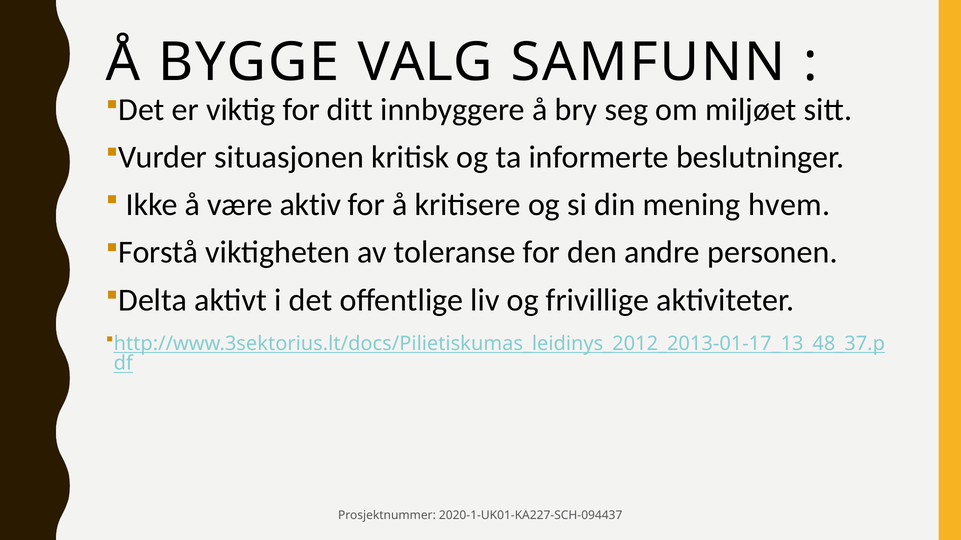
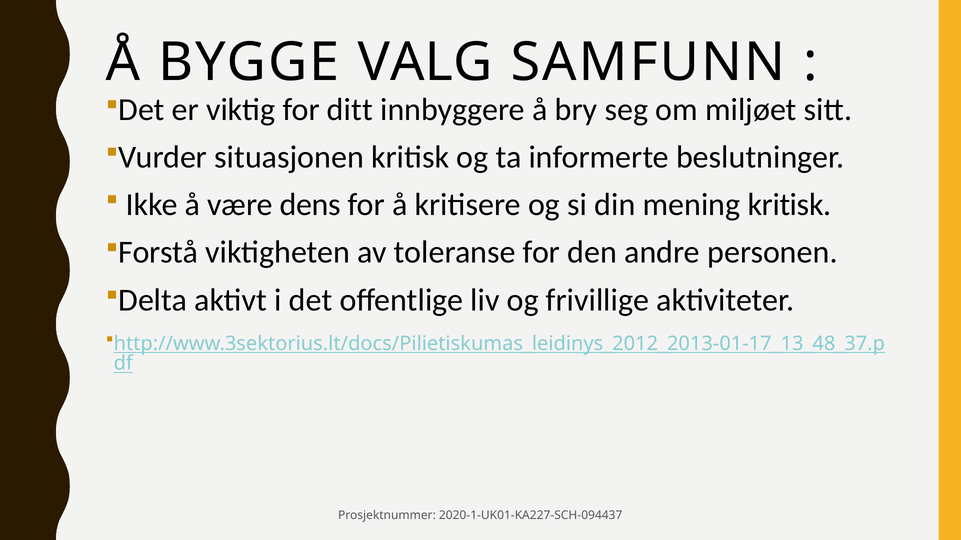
aktiv: aktiv -> dens (310, 205)
mening hvem: hvem -> kritisk (789, 205)
